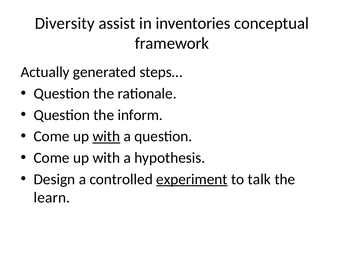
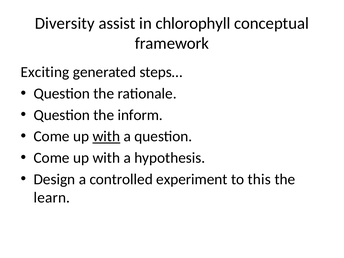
inventories: inventories -> chlorophyll (193, 23)
Actually: Actually -> Exciting (45, 72)
experiment underline: present -> none (192, 179)
talk: talk -> this (259, 179)
